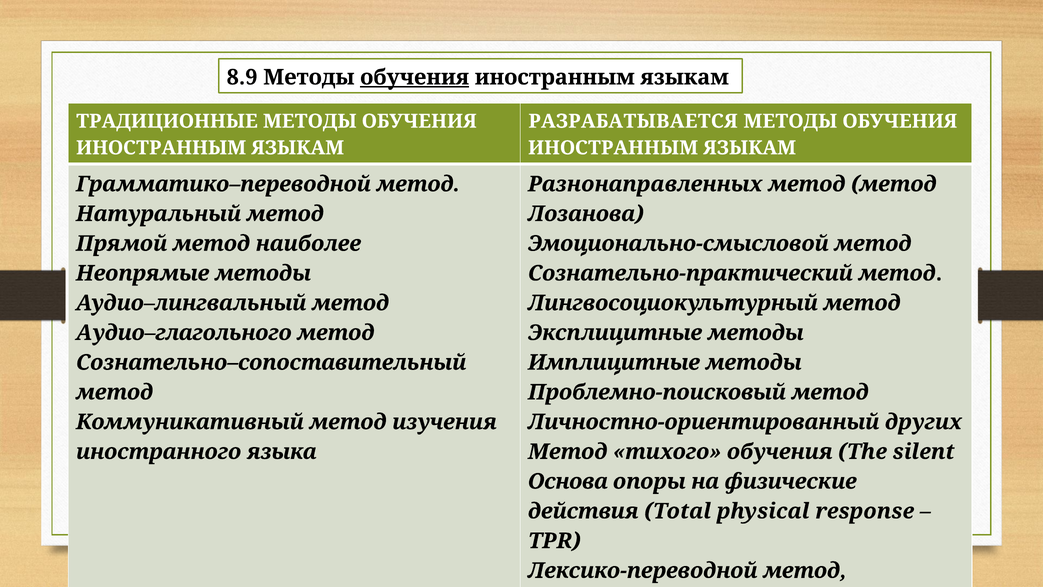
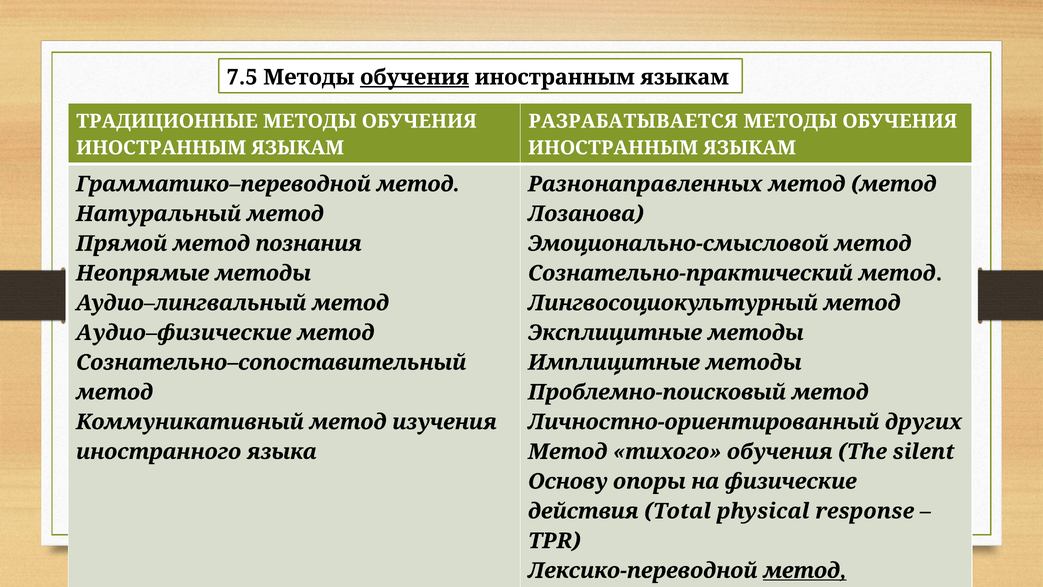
8.9: 8.9 -> 7.5 (242, 77)
наиболее: наиболее -> познания (309, 243)
Аудио–глагольного: Аудио–глагольного -> Аудио–физические (184, 333)
Основа: Основа -> Основу (568, 481)
метод underline: none -> present (805, 570)
